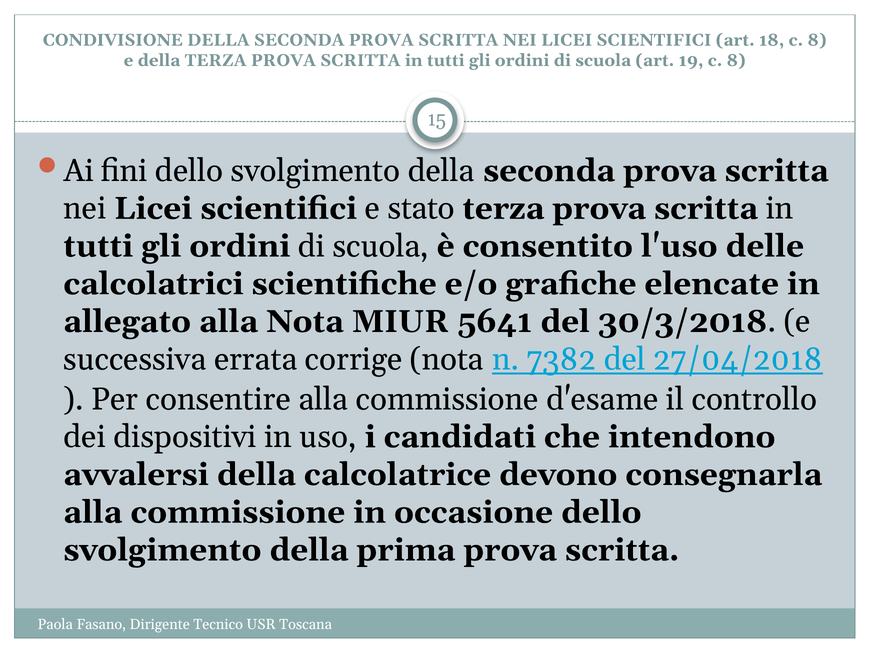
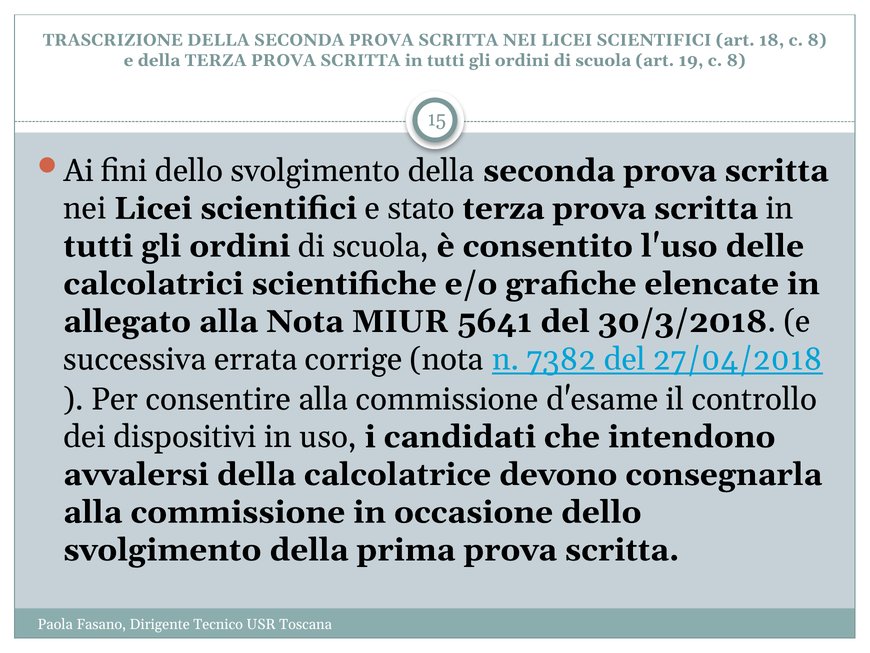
CONDIVISIONE: CONDIVISIONE -> TRASCRIZIONE (113, 40)
